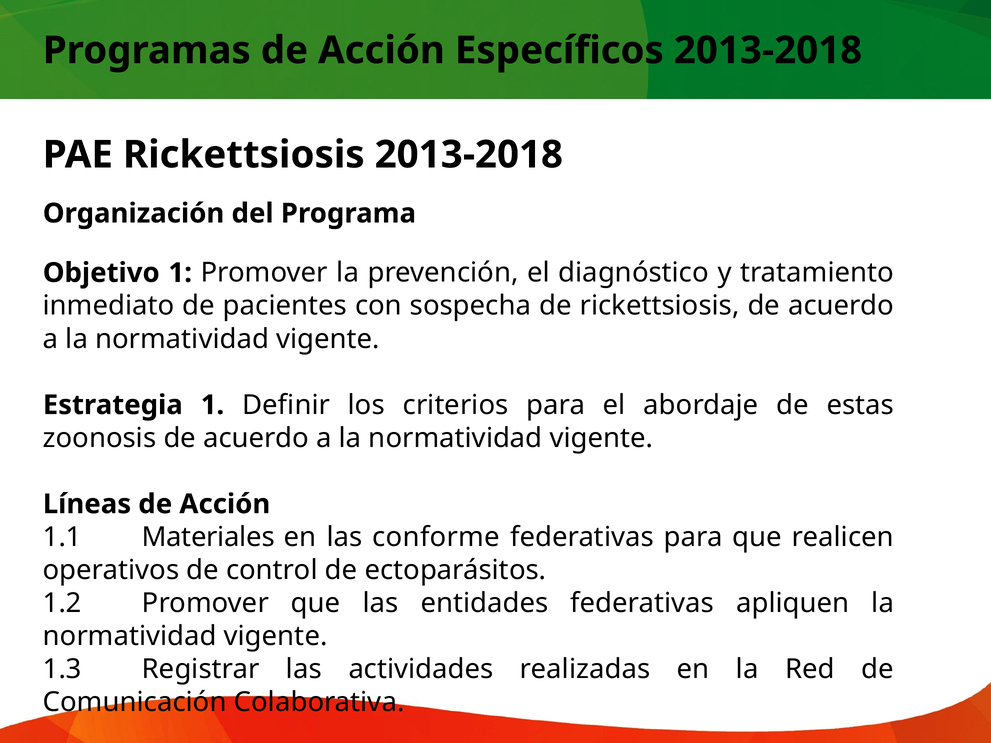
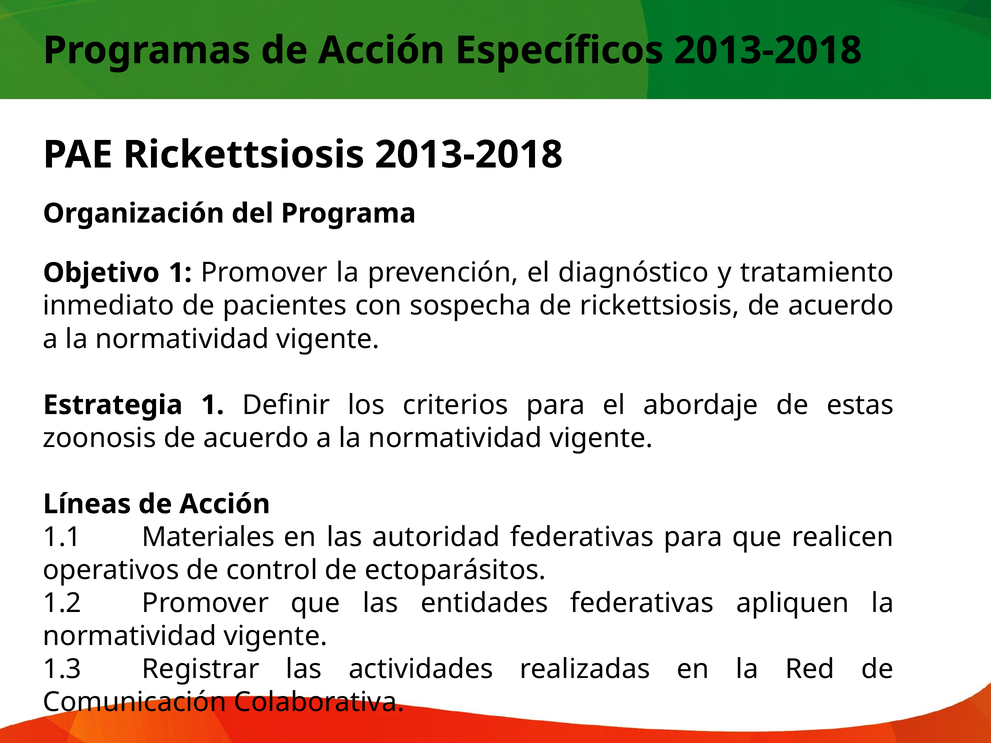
conforme: conforme -> autoridad (436, 537)
